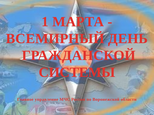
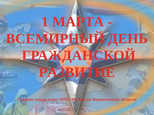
СИСТЕМЫ: СИСТЕМЫ -> РАЗВИТИЕ (77, 73)
